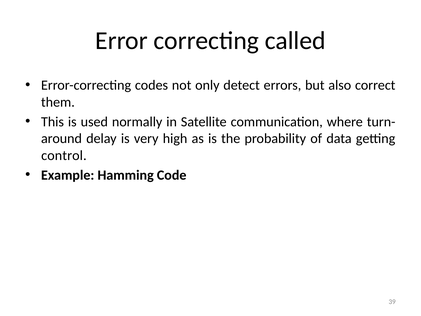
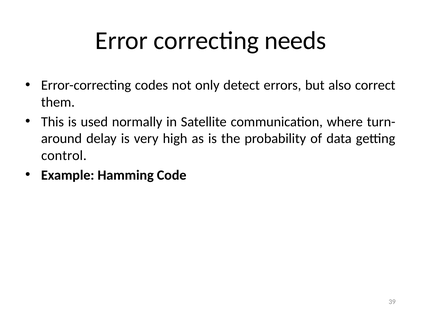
called: called -> needs (295, 41)
